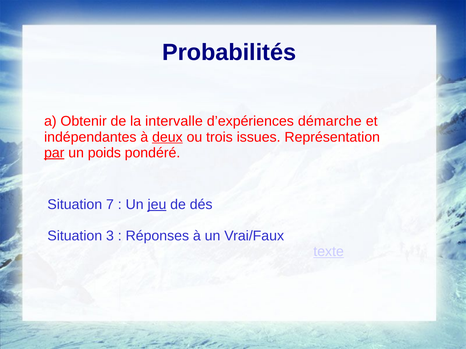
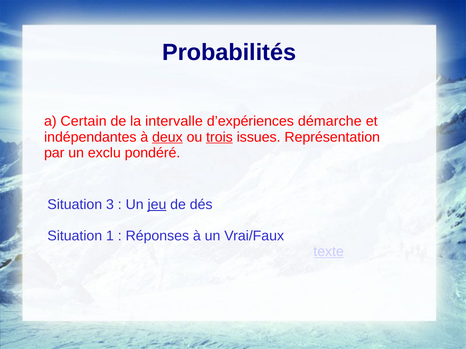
Obtenir: Obtenir -> Certain (84, 121)
trois underline: none -> present (219, 137)
par underline: present -> none (54, 153)
poids: poids -> exclu (104, 153)
7: 7 -> 3 (110, 205)
3: 3 -> 1 (110, 236)
